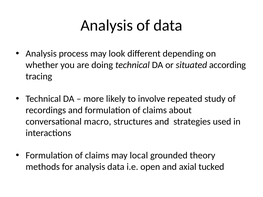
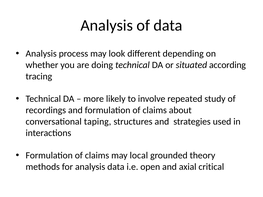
macro: macro -> taping (98, 122)
tucked: tucked -> critical (211, 167)
